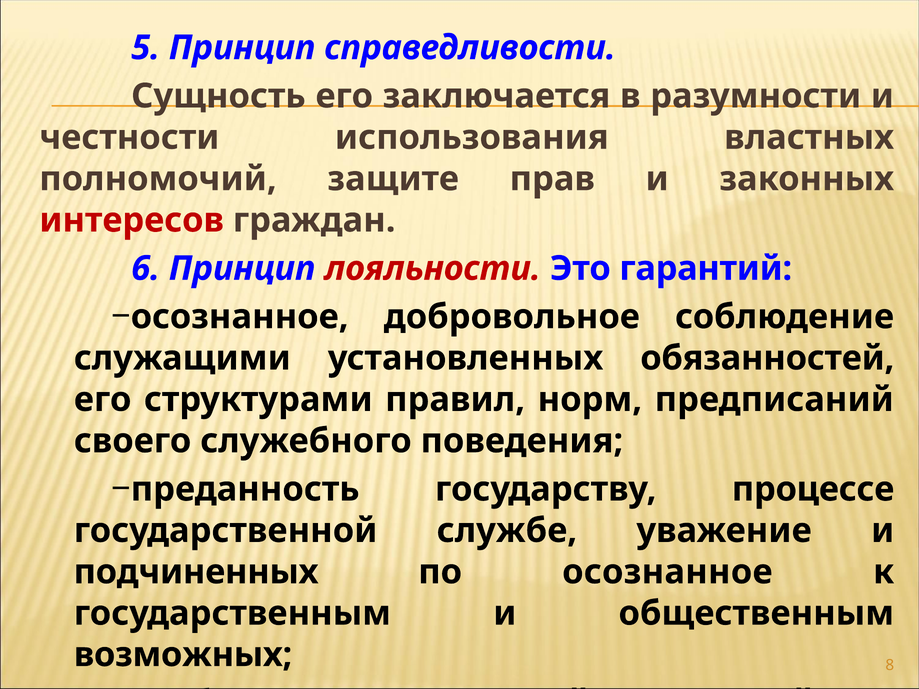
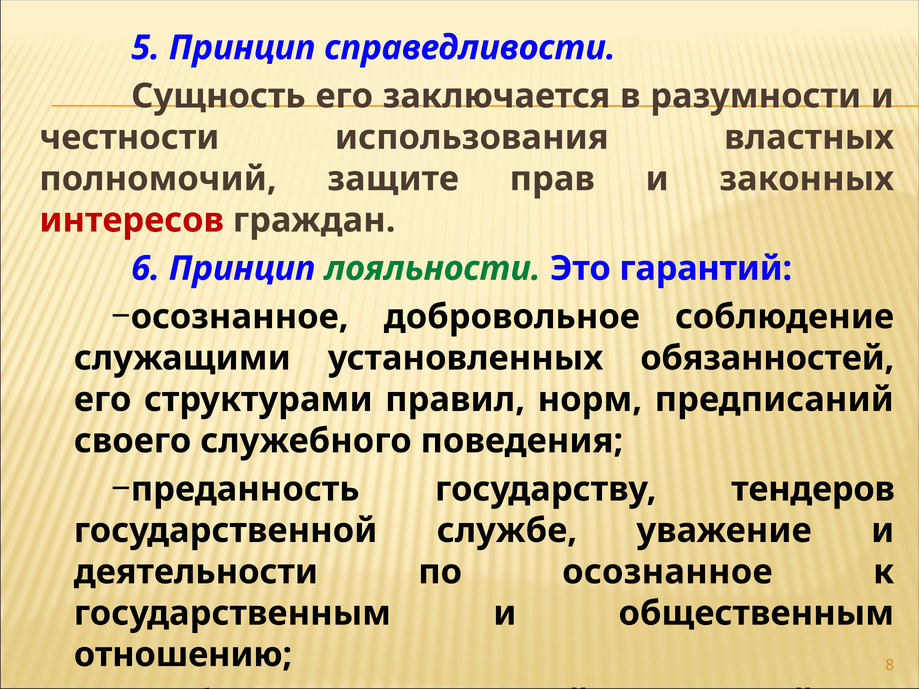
лояльности colour: red -> green (433, 269)
процессе: процессе -> тендеров (813, 489)
подчиненных: подчиненных -> деятельности (196, 572)
возможных: возможных -> отношению (183, 655)
